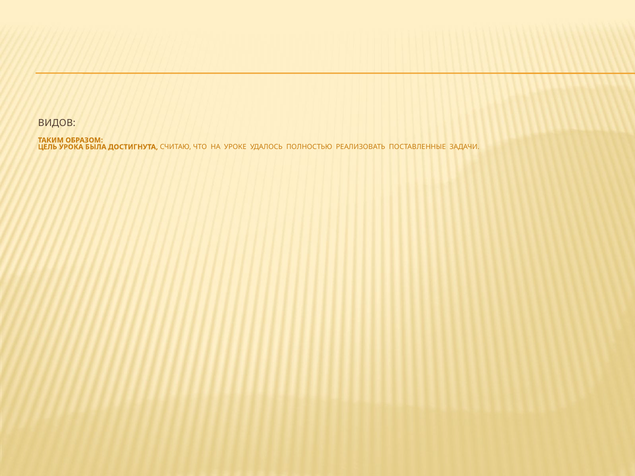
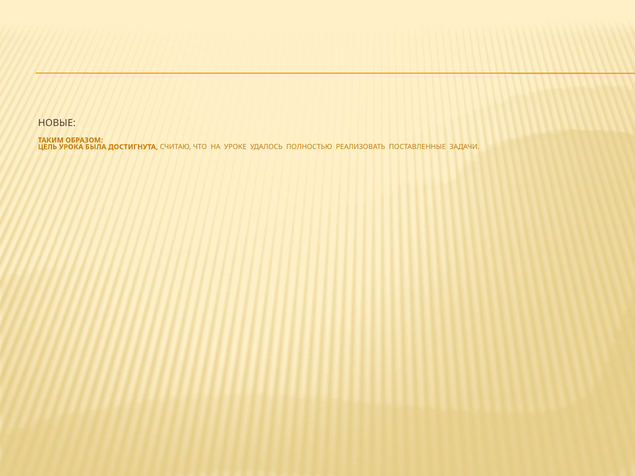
ВИДОВ: ВИДОВ -> НОВЫЕ (57, 123)
